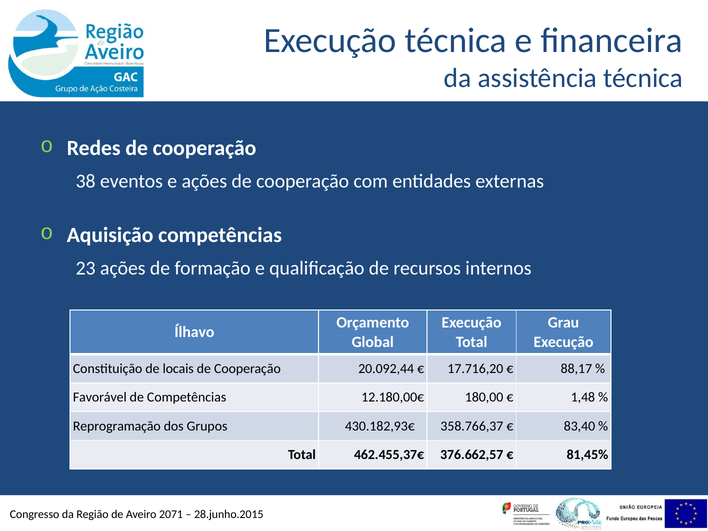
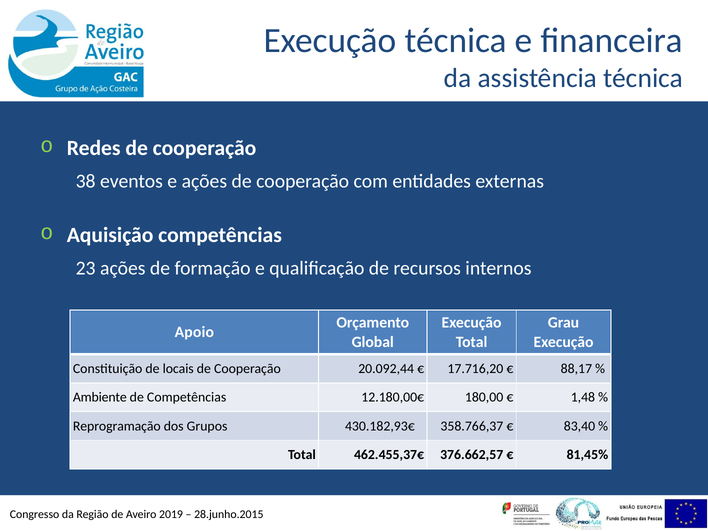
Ílhavo: Ílhavo -> Apoio (194, 332)
Favorável: Favorável -> Ambiente (100, 397)
2071: 2071 -> 2019 (171, 514)
